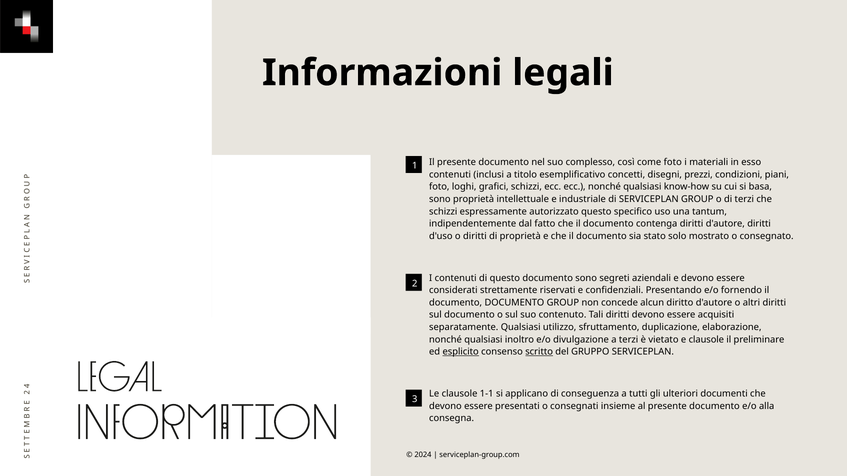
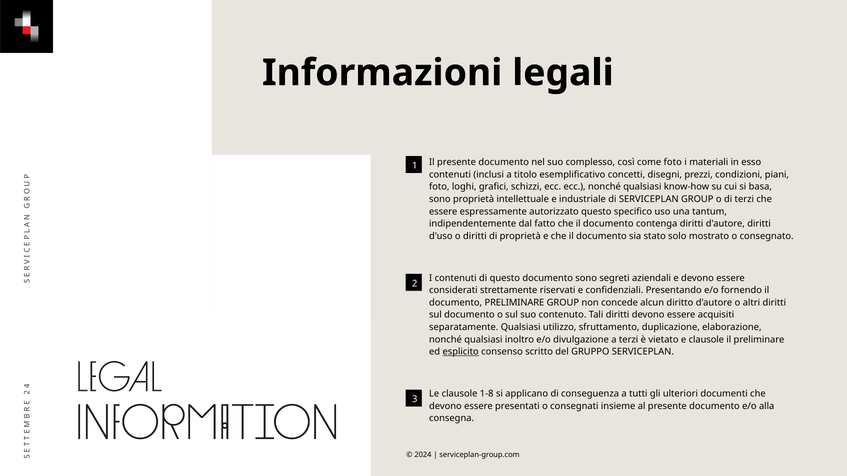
schizzi: schizzi -> essere (443, 212)
documento DOCUMENTO: DOCUMENTO -> PRELIMINARE (514, 303)
scritto underline: present -> none (539, 352)
1-1: 1-1 -> 1-8 (487, 394)
